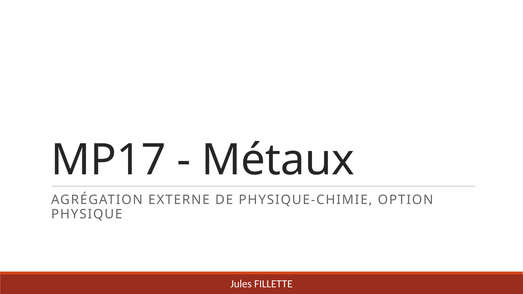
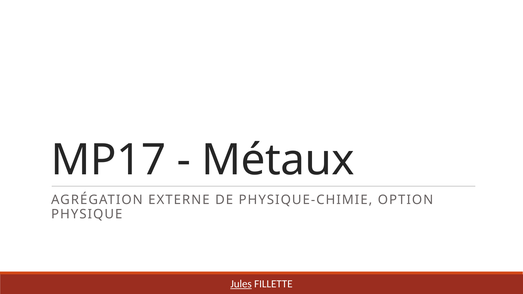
Jules underline: none -> present (241, 284)
